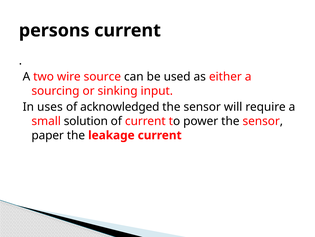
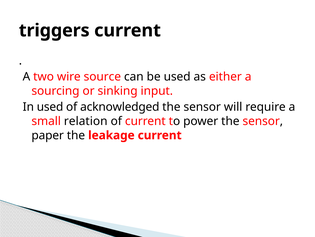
persons: persons -> triggers (54, 30)
In uses: uses -> used (50, 107)
solution: solution -> relation (86, 121)
